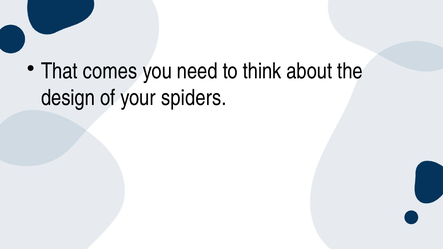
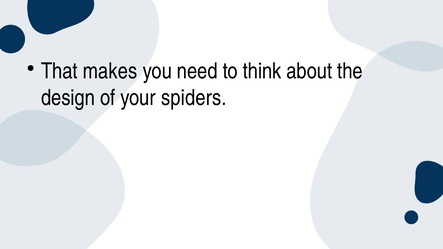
comes: comes -> makes (110, 71)
